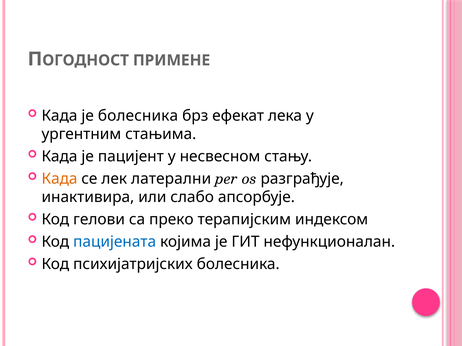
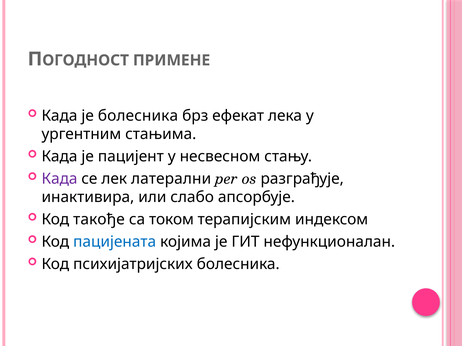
Када colour: orange -> purple (59, 179)
гелови: гелови -> такође (99, 220)
преко: преко -> током (171, 220)
